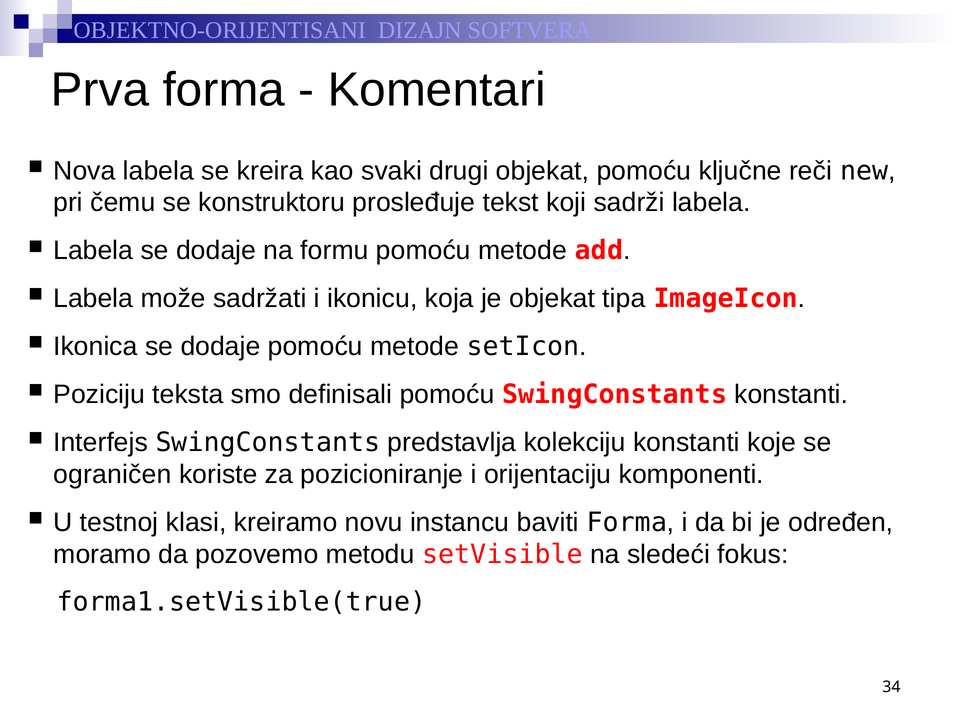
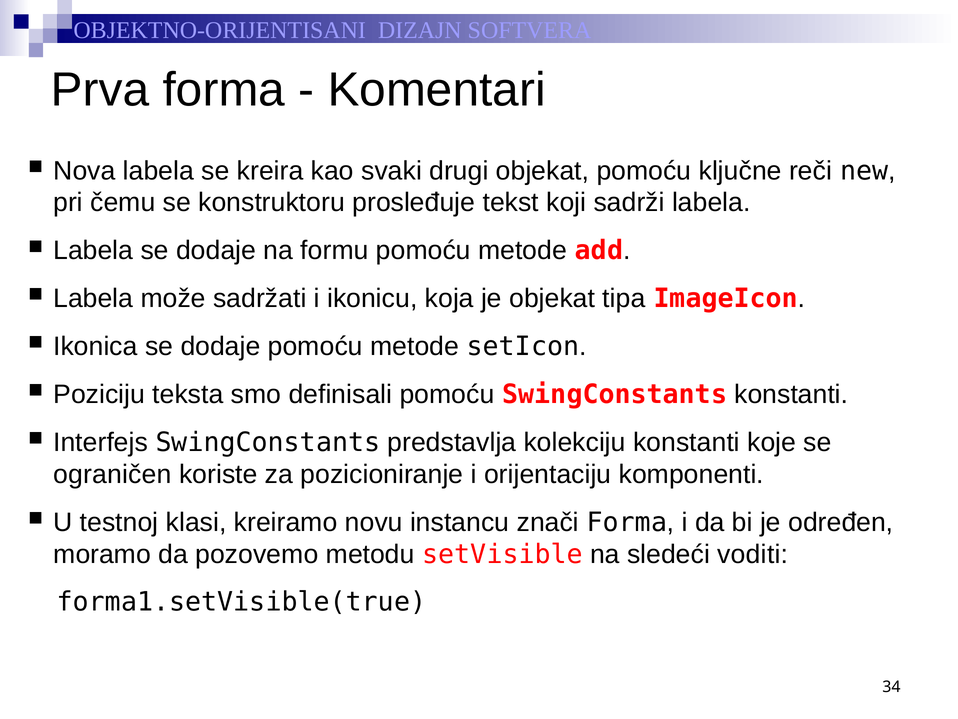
baviti: baviti -> znači (548, 522)
fokus: fokus -> voditi (753, 554)
